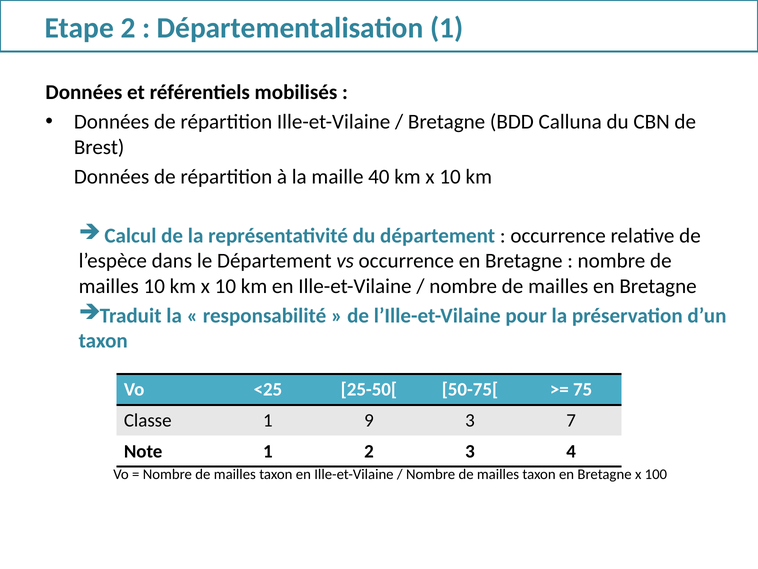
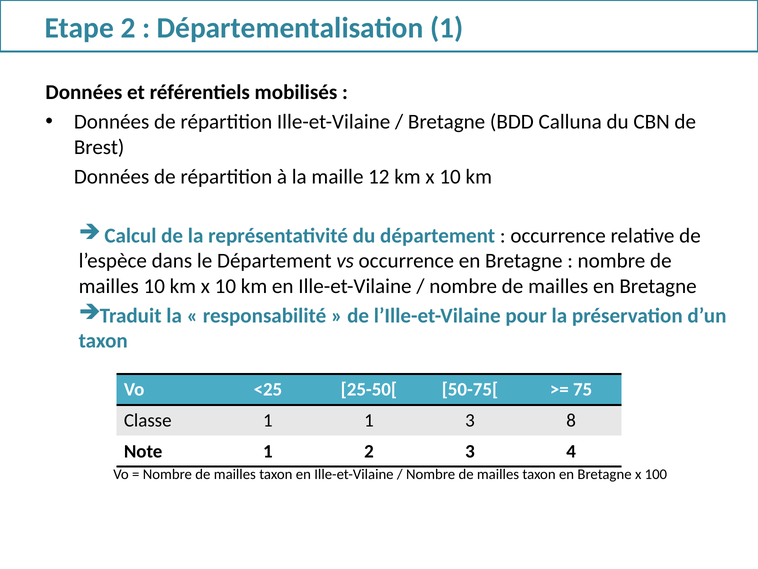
40: 40 -> 12 (379, 176)
1 9: 9 -> 1 (369, 420)
7: 7 -> 8 (571, 420)
